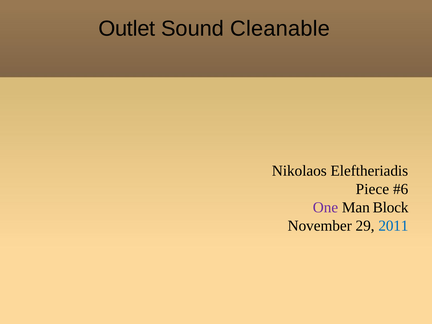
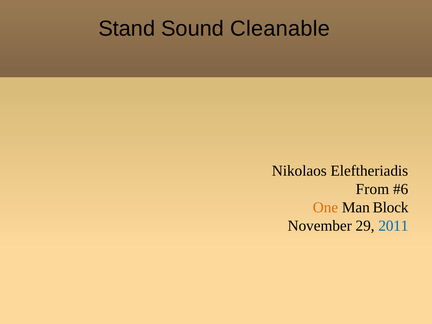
Outlet: Outlet -> Stand (127, 29)
Piece: Piece -> From (372, 189)
One colour: purple -> orange (325, 207)
